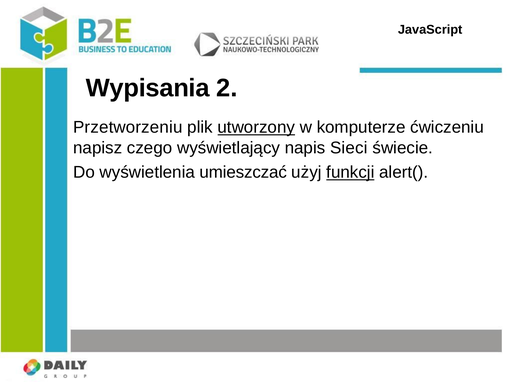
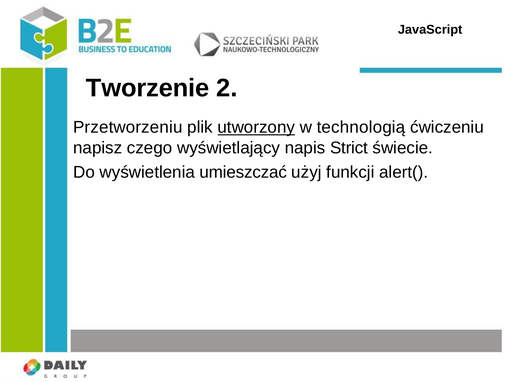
Wypisania: Wypisania -> Tworzenie (148, 88)
komputerze: komputerze -> technologią (361, 128)
Sieci: Sieci -> Strict (349, 148)
funkcji underline: present -> none (350, 173)
